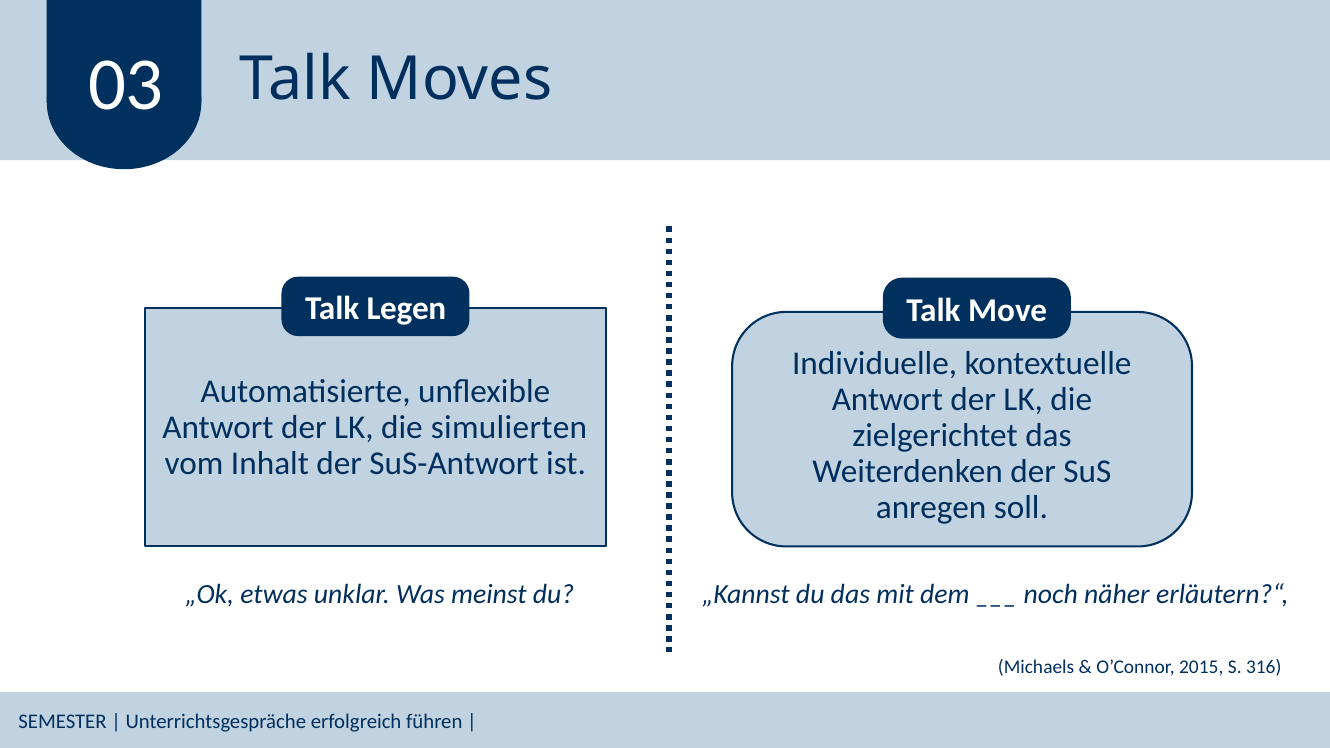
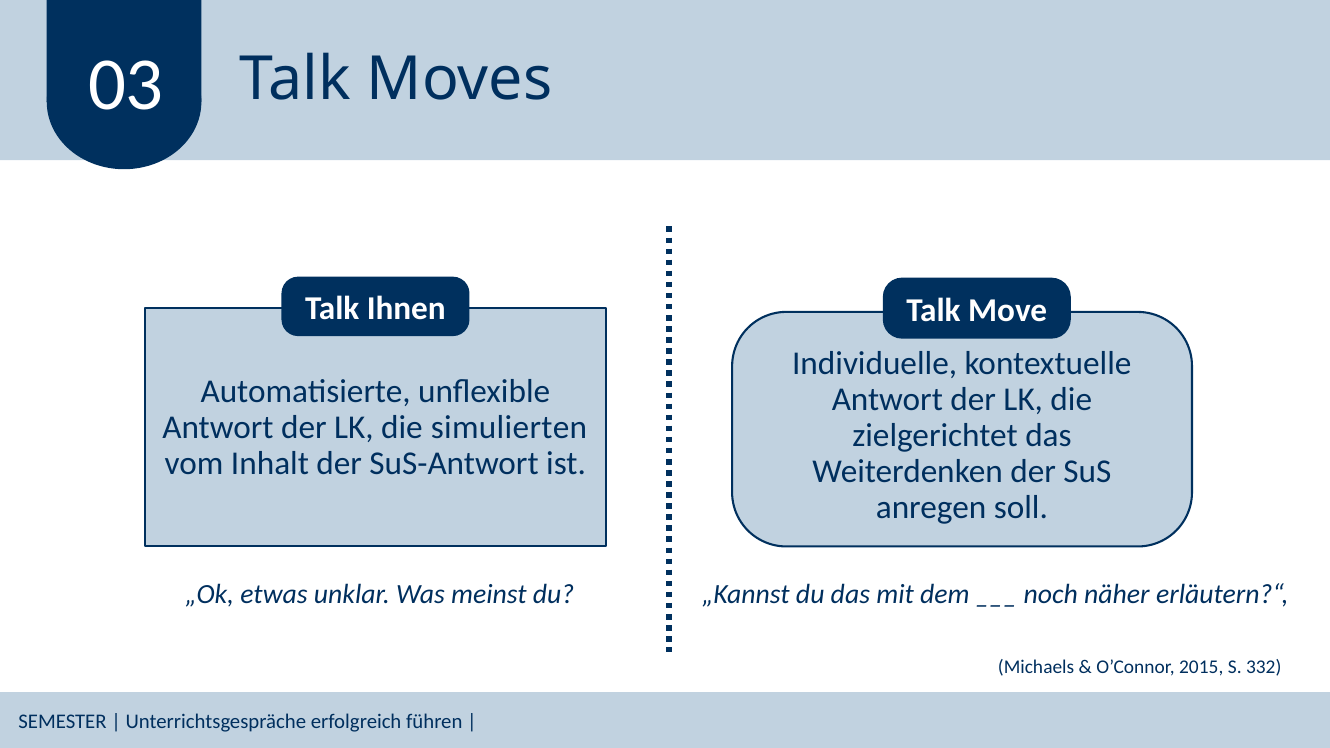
Legen: Legen -> Ihnen (406, 309)
316: 316 -> 332 (1264, 667)
